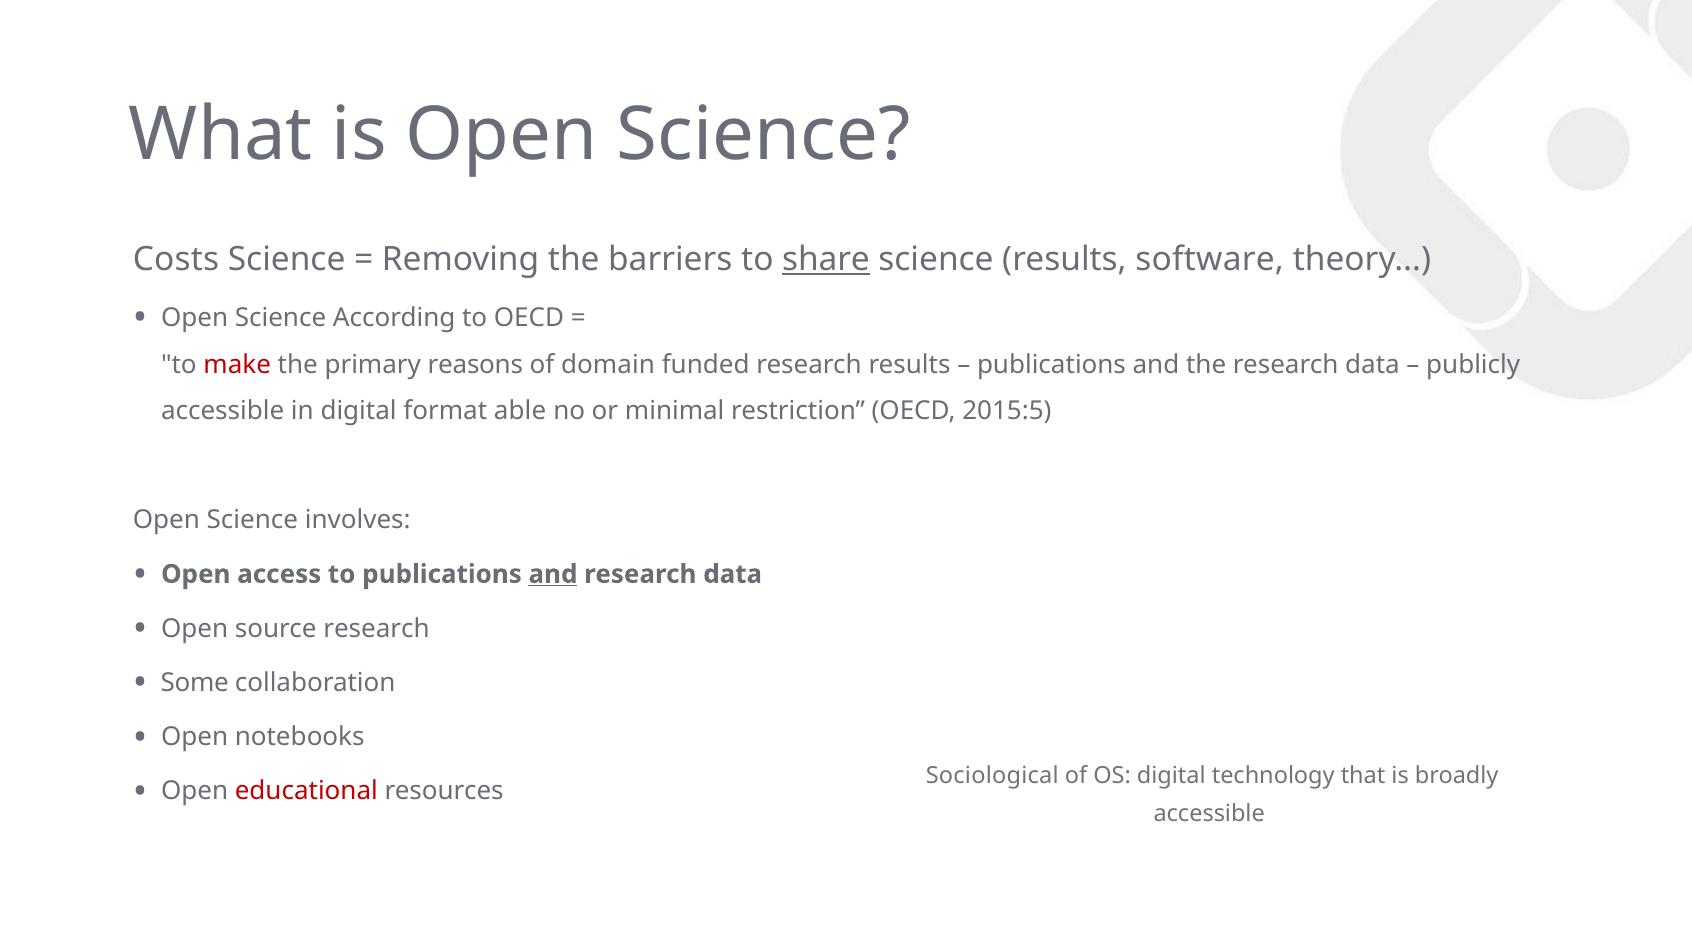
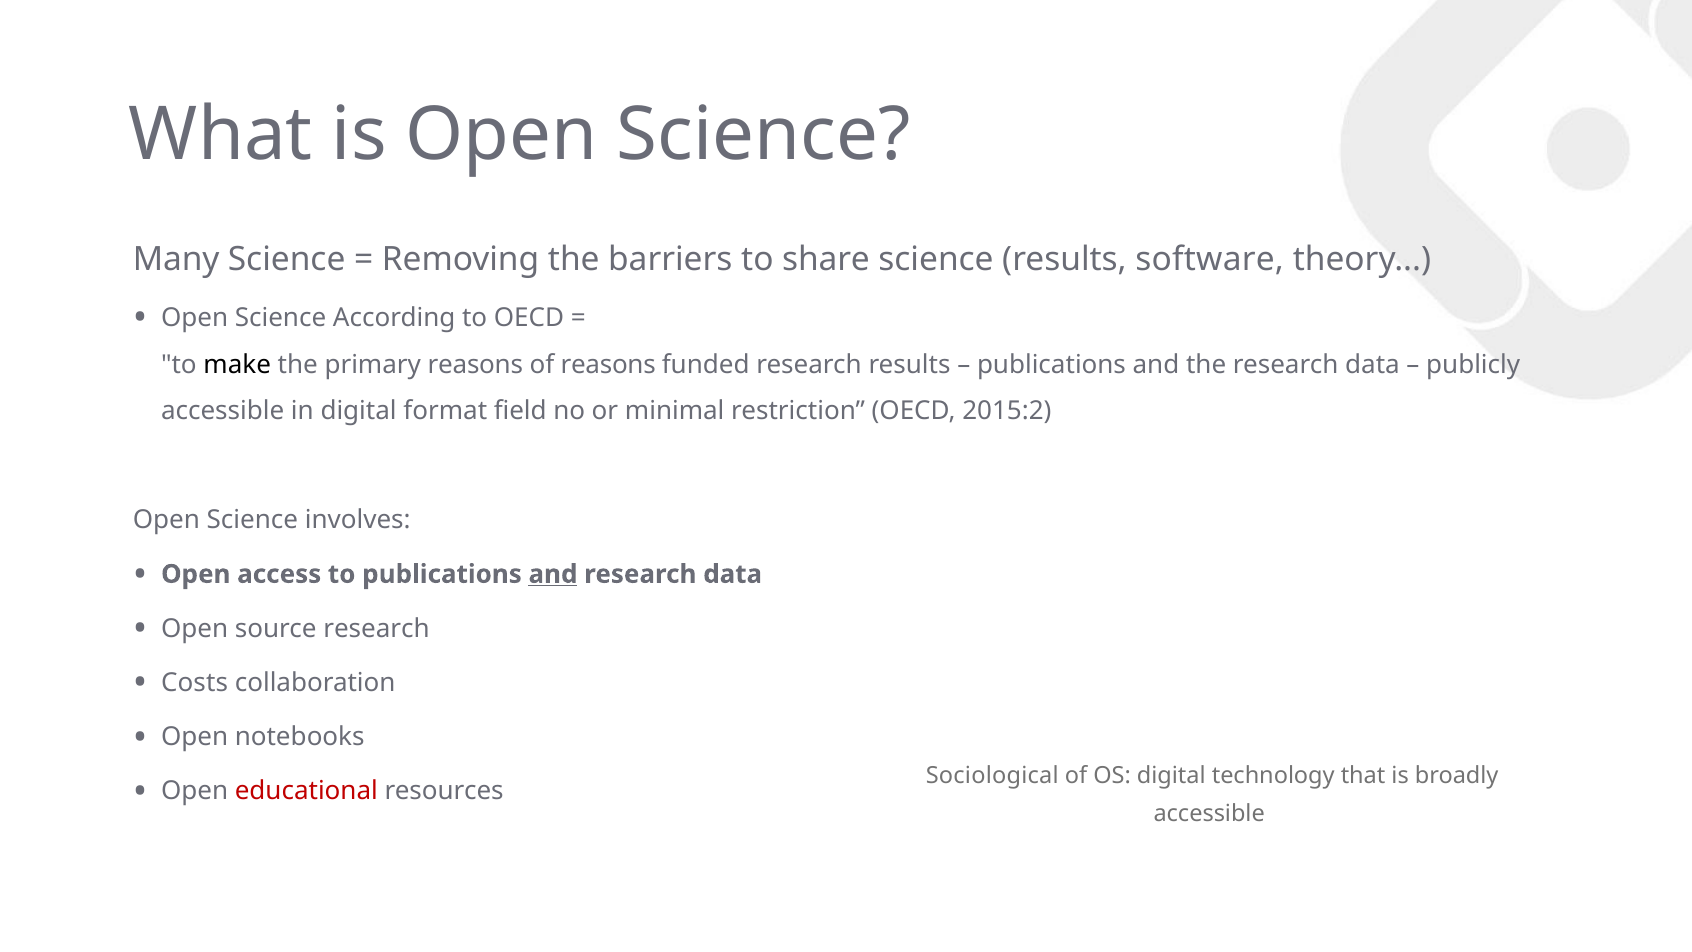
Costs: Costs -> Many (176, 259)
share underline: present -> none (826, 259)
make colour: red -> black (237, 364)
of domain: domain -> reasons (608, 364)
able: able -> field (520, 411)
2015:5: 2015:5 -> 2015:2 (1007, 411)
Some: Some -> Costs (195, 683)
